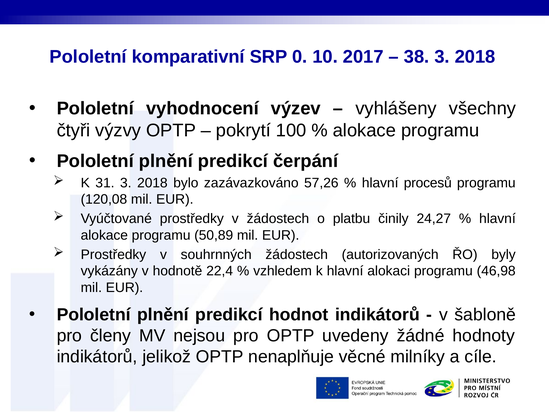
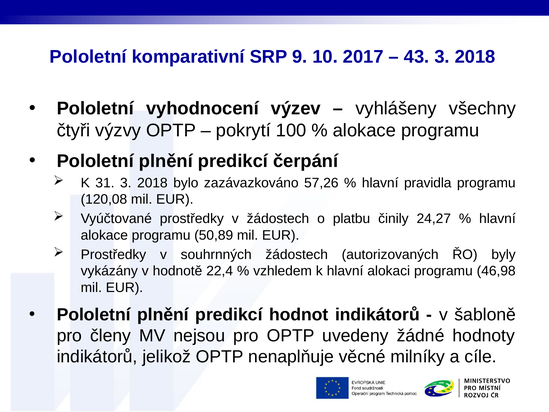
0: 0 -> 9 (300, 57)
38: 38 -> 43 (417, 57)
procesů: procesů -> pravidla (428, 183)
